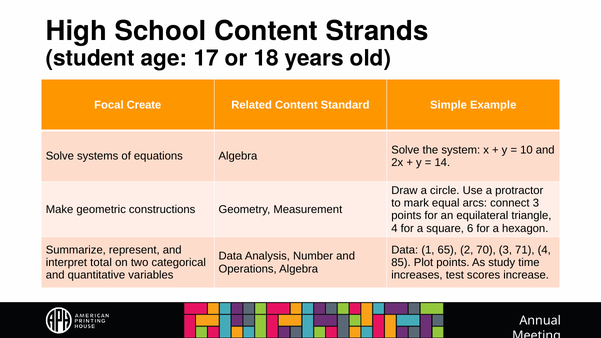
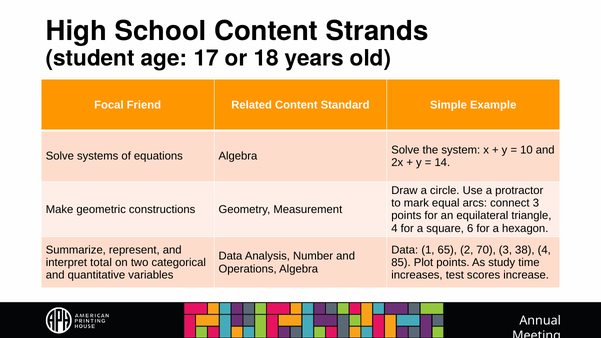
Create: Create -> Friend (144, 105)
71: 71 -> 38 (525, 250)
